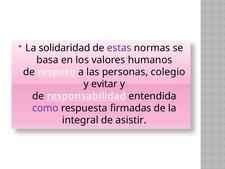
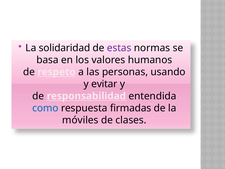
colegio: colegio -> usando (168, 72)
como colour: purple -> blue (45, 108)
integral: integral -> móviles (80, 120)
asistir: asistir -> clases (131, 120)
